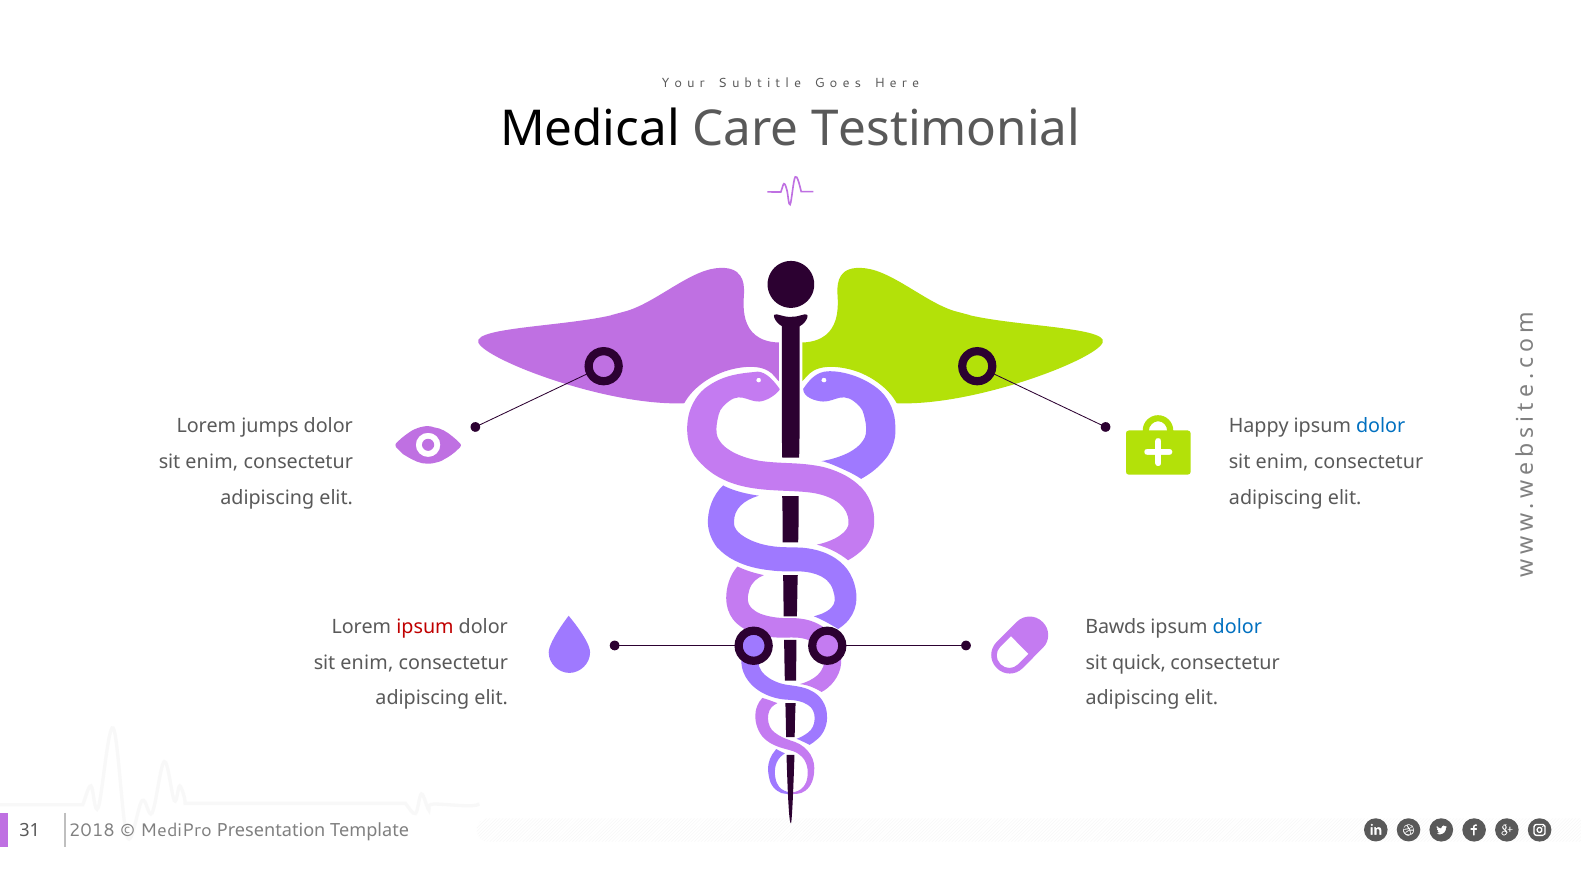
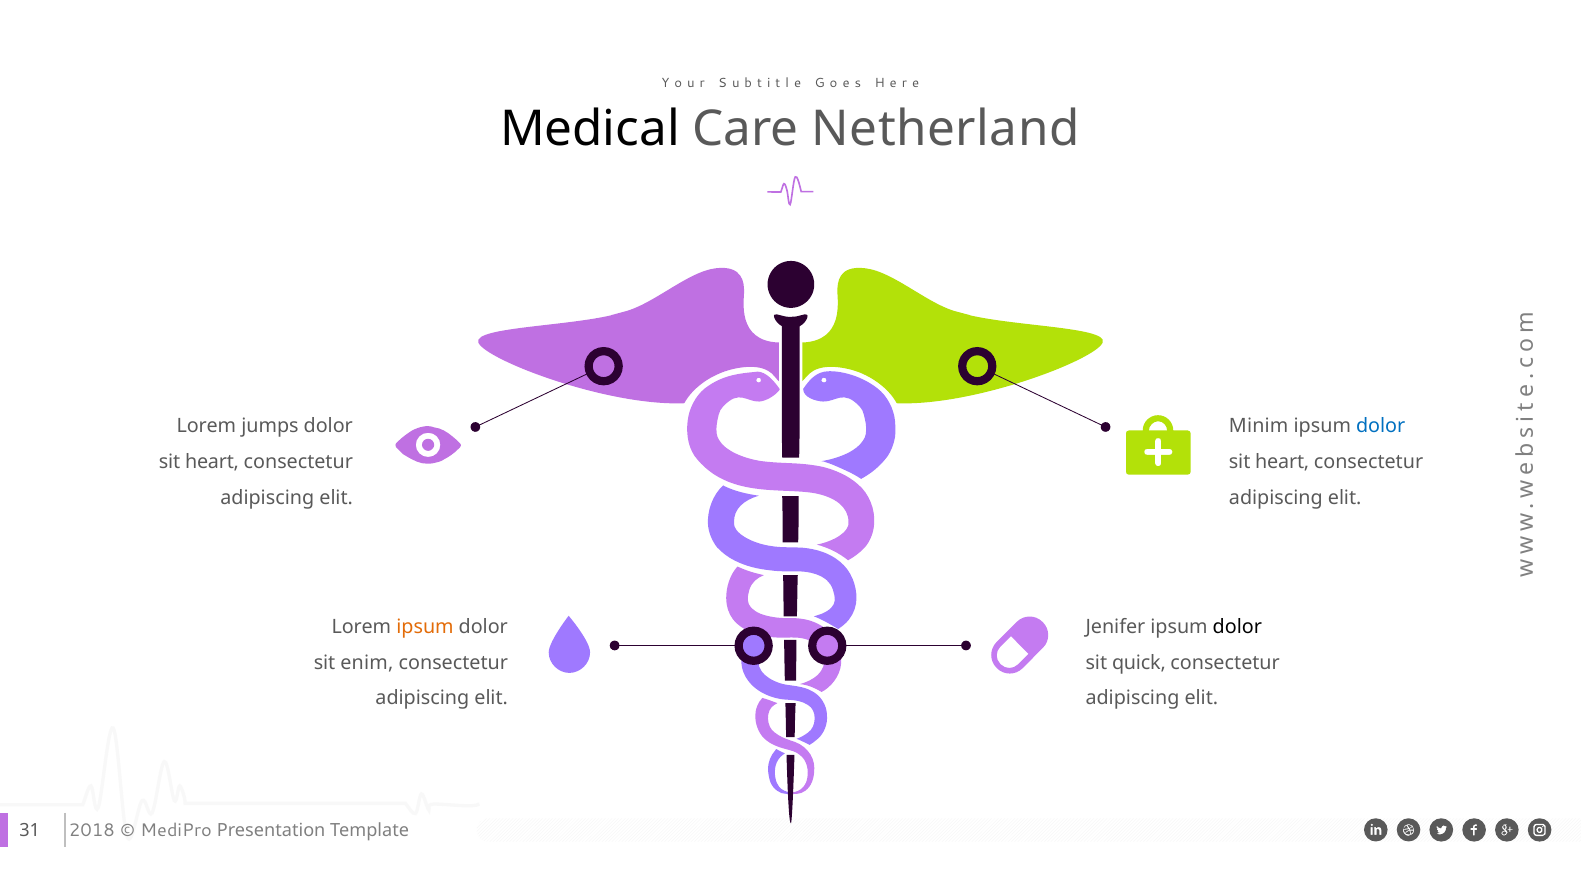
Testimonial: Testimonial -> Netherland (946, 129)
Happy: Happy -> Minim (1259, 426)
enim: enim -> heart (212, 462)
enim: enim -> heart (1282, 462)
ipsum colour: red -> orange (425, 627)
Bawds: Bawds -> Jenifer (1115, 627)
dolor colour: blue -> black (1237, 627)
